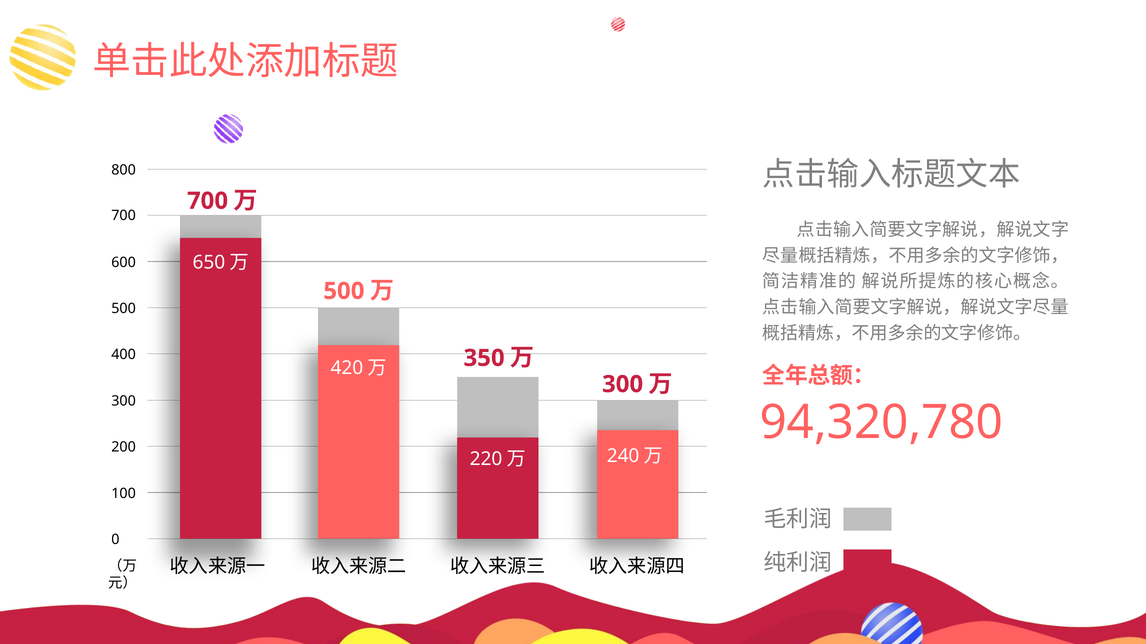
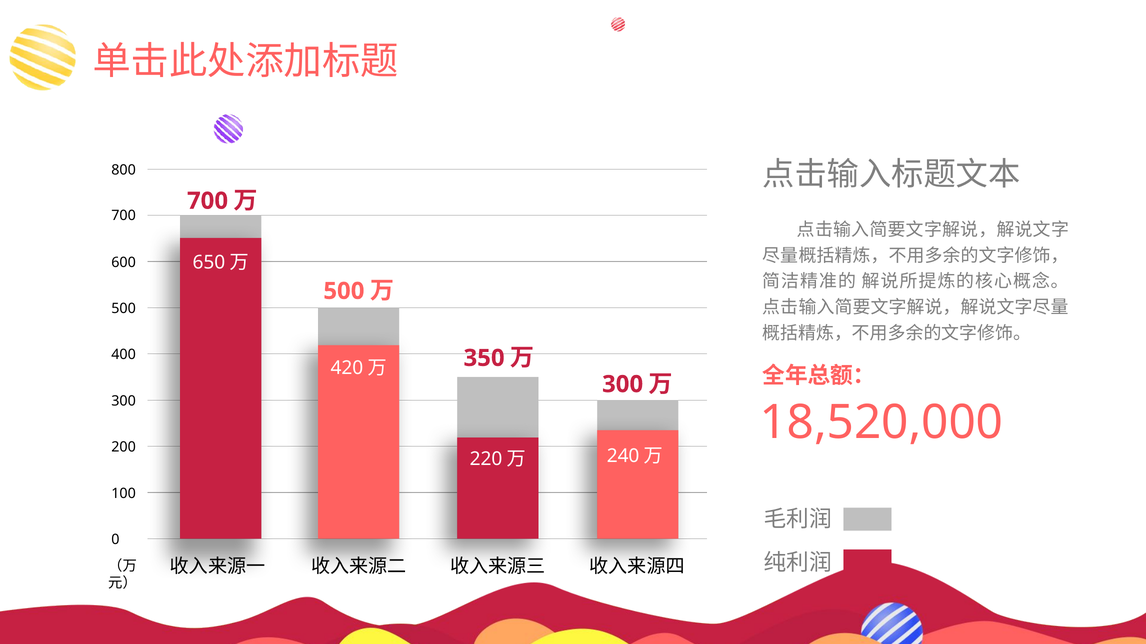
94,320,780: 94,320,780 -> 18,520,000 (881, 423)
